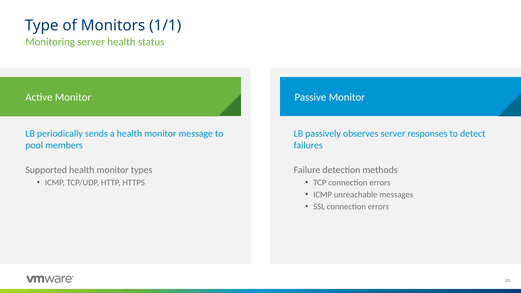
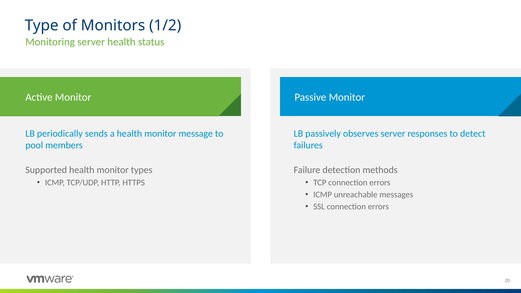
1/1: 1/1 -> 1/2 (165, 26)
